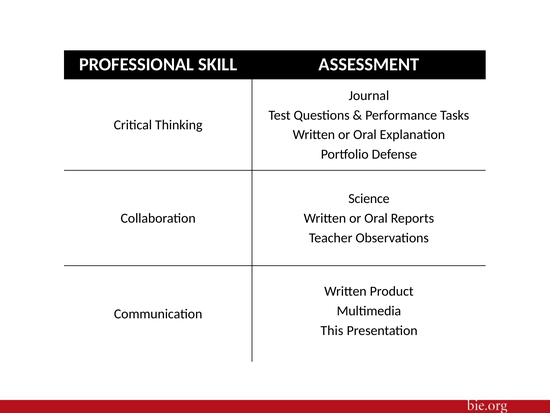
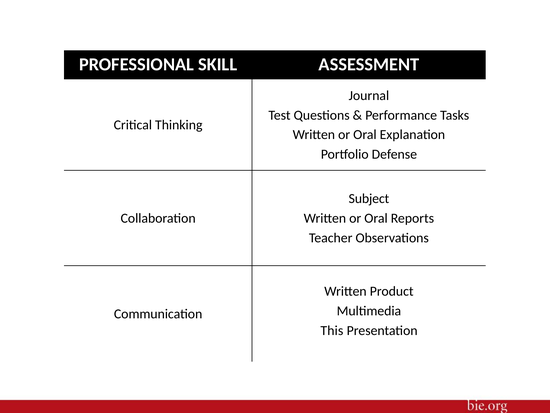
Science: Science -> Subject (369, 198)
